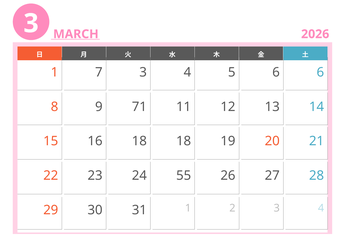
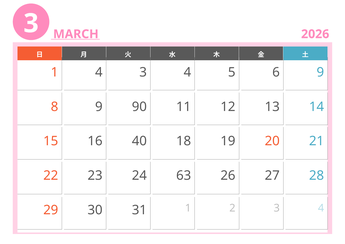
1 7: 7 -> 4 (99, 72)
6 6: 6 -> 9 (320, 72)
71: 71 -> 90 (139, 107)
16 18: 18 -> 40 (139, 141)
55: 55 -> 63 (184, 176)
